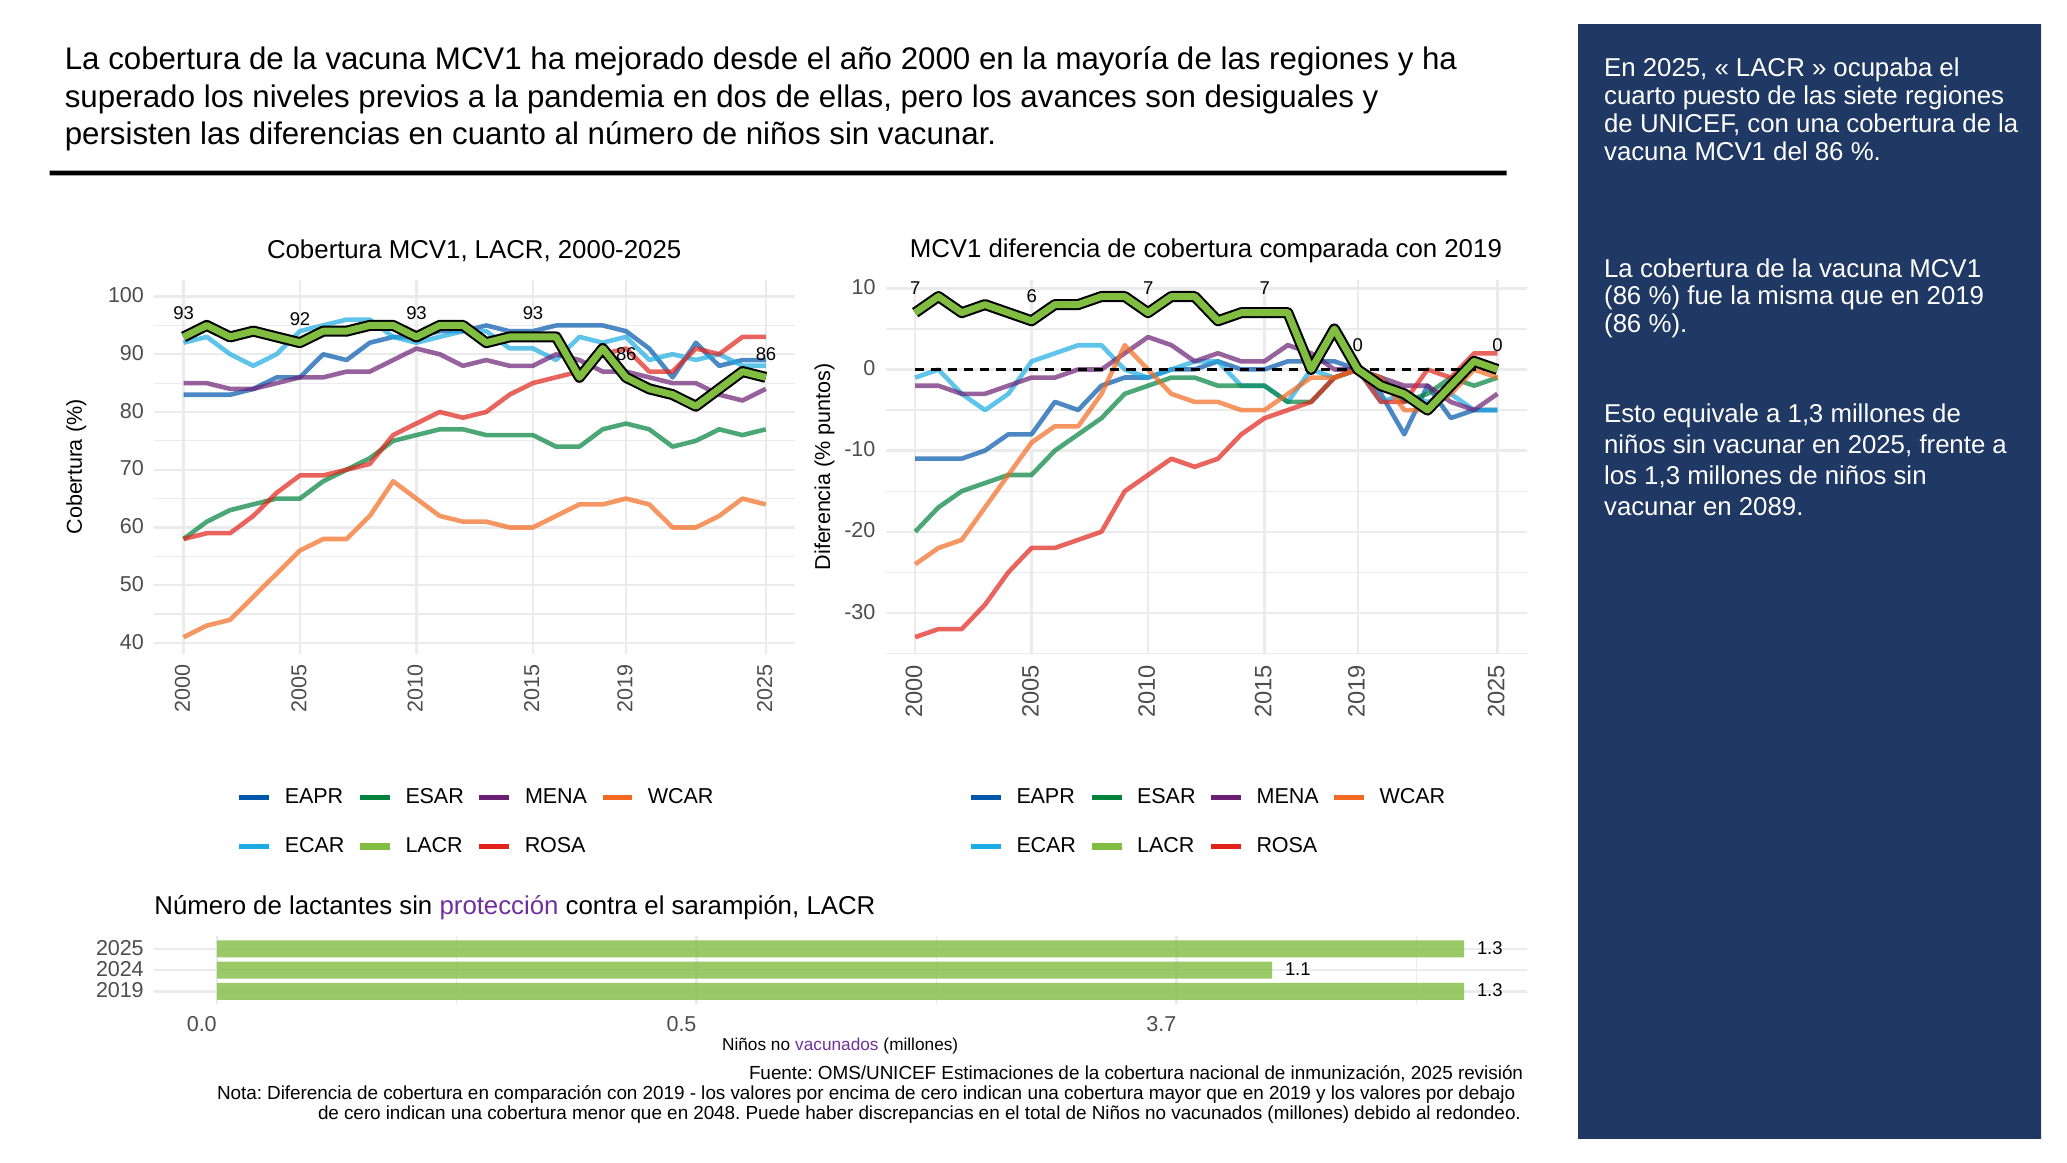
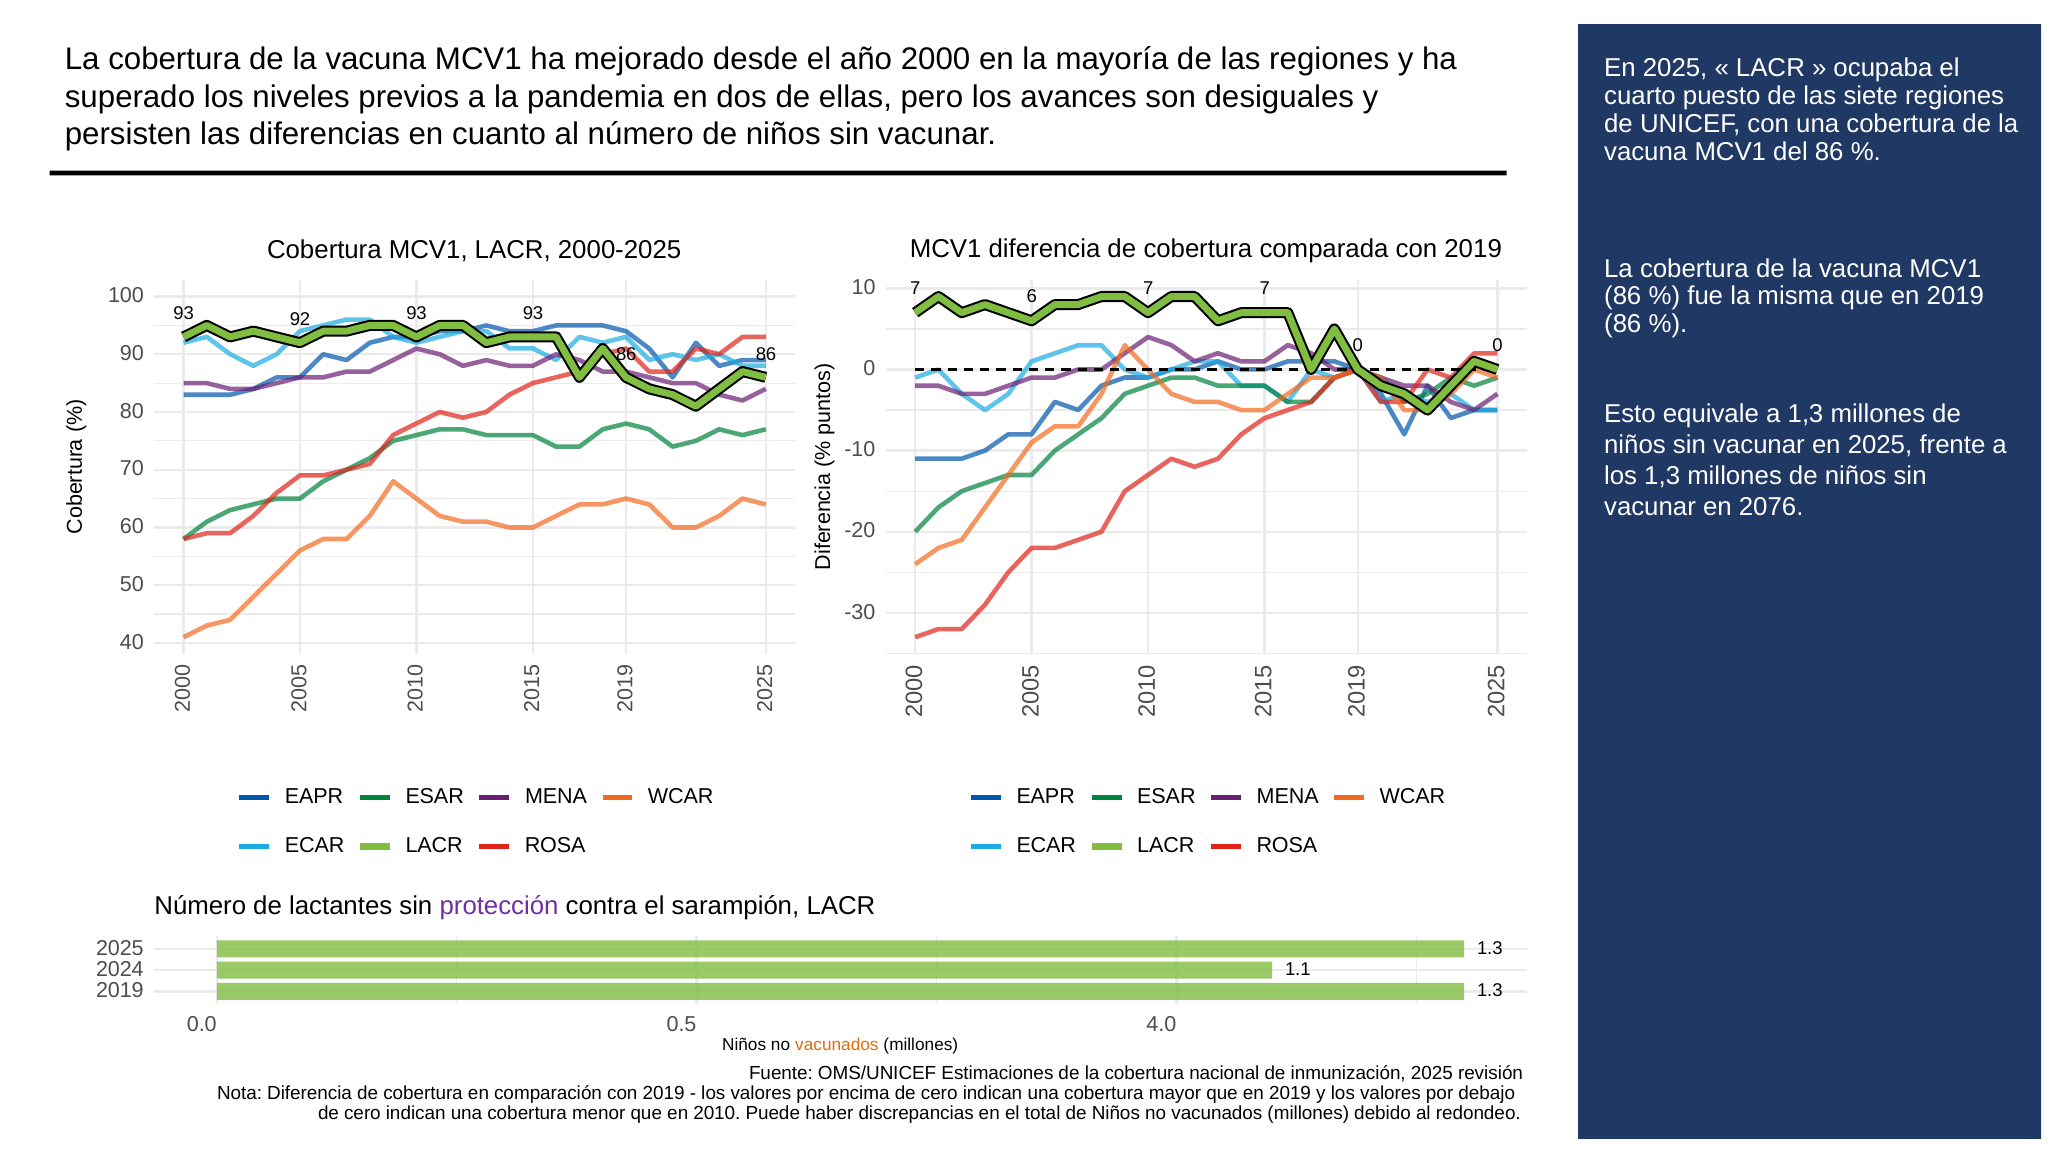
2089: 2089 -> 2076 (1771, 507)
3.7: 3.7 -> 4.0 (1161, 1024)
vacunados colour: purple -> orange (837, 1044)
2048: 2048 -> 2010 (717, 1113)
